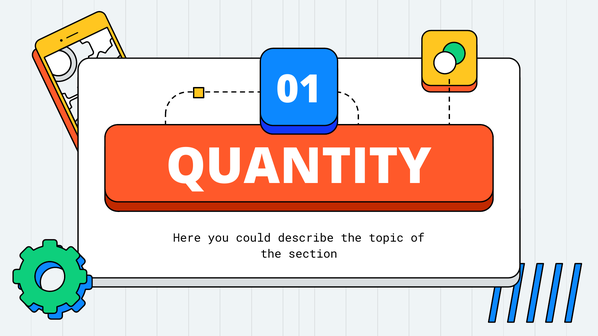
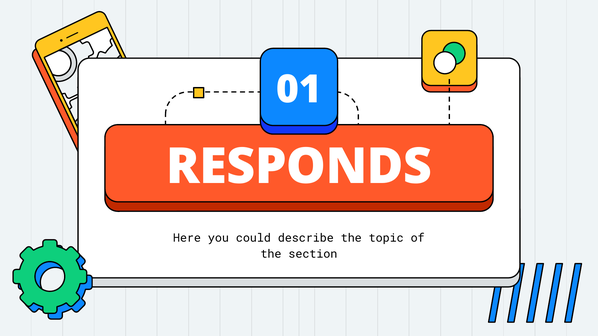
QUANTITY: QUANTITY -> RESPONDS (299, 167)
